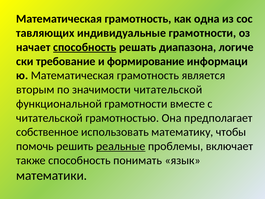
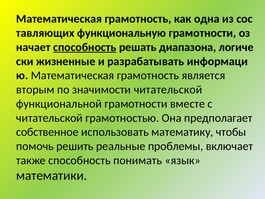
индивидуальные: индивидуальные -> функциональную (122, 33)
требование: требование -> жизненные (66, 61)
формирование: формирование -> разрабатывать (146, 61)
реальные underline: present -> none (121, 146)
